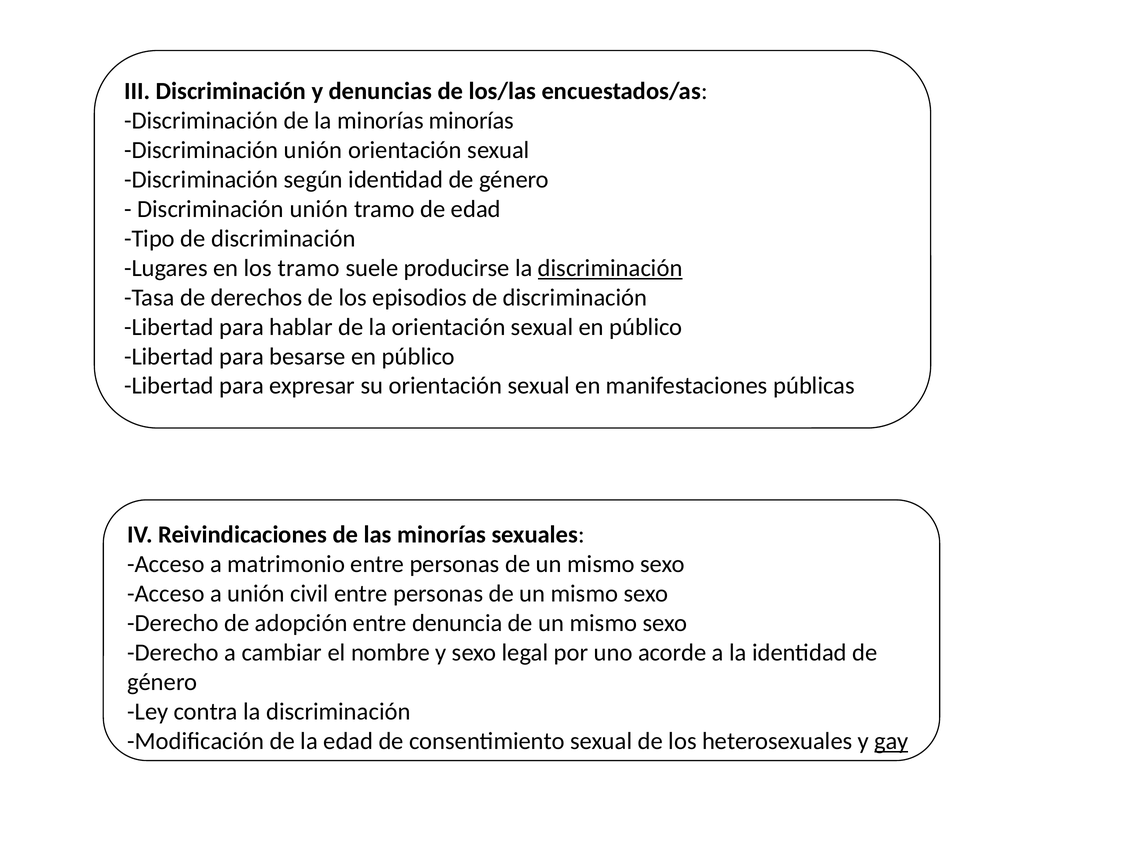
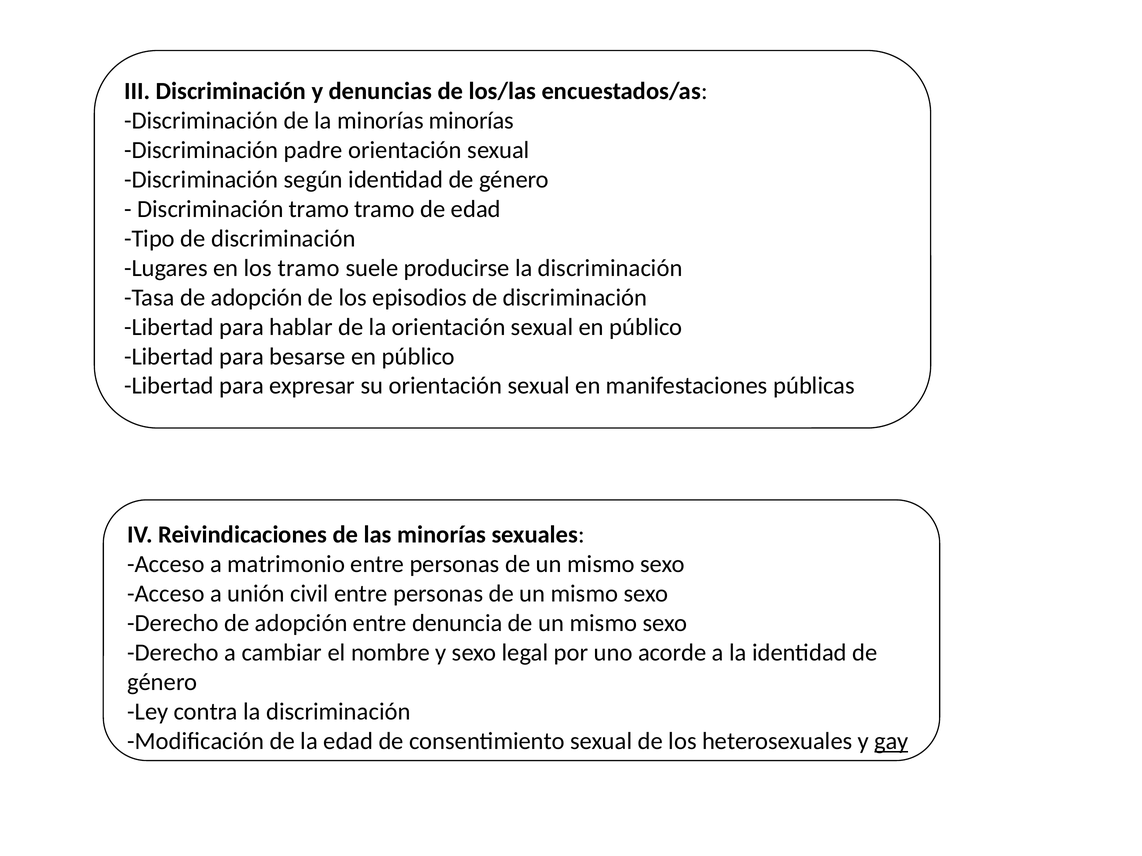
unión: unión -> padre (313, 150)
unión: unión -> tramo (319, 209)
discriminación underline: present -> none (610, 268)
Tasa de derechos: derechos -> adopción (257, 298)
